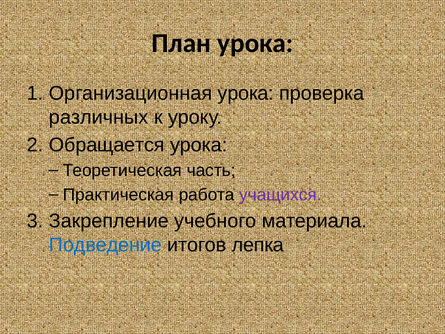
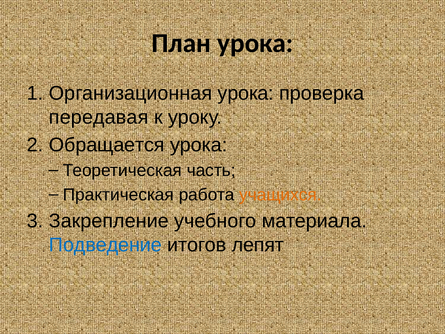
различных: различных -> передавая (99, 117)
учащихся colour: purple -> orange (280, 195)
лепка: лепка -> лепят (258, 245)
